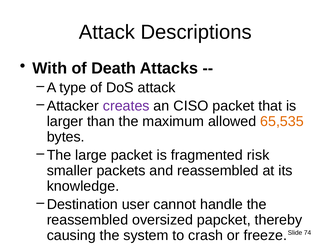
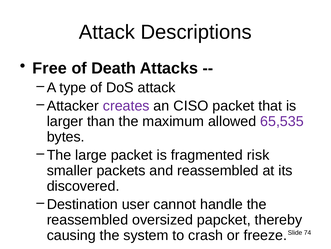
With: With -> Free (50, 68)
65,535 colour: orange -> purple (282, 121)
knowledge: knowledge -> discovered (83, 186)
